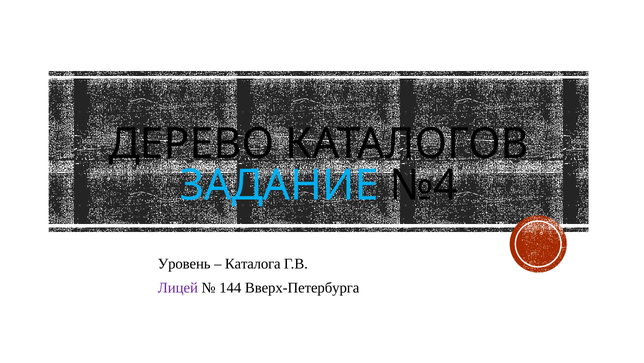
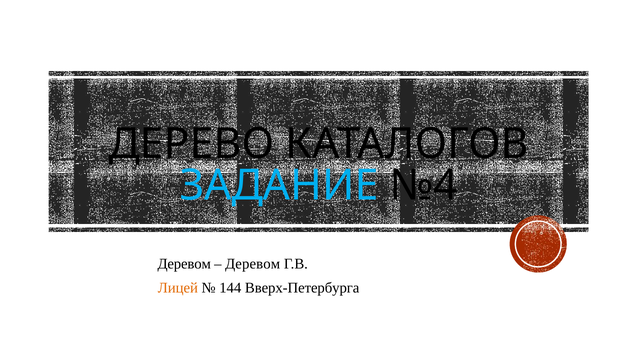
Уровень: Уровень -> Деревом (184, 263)
Каталога: Каталога -> Деревом (253, 263)
Лицей colour: purple -> orange (178, 287)
